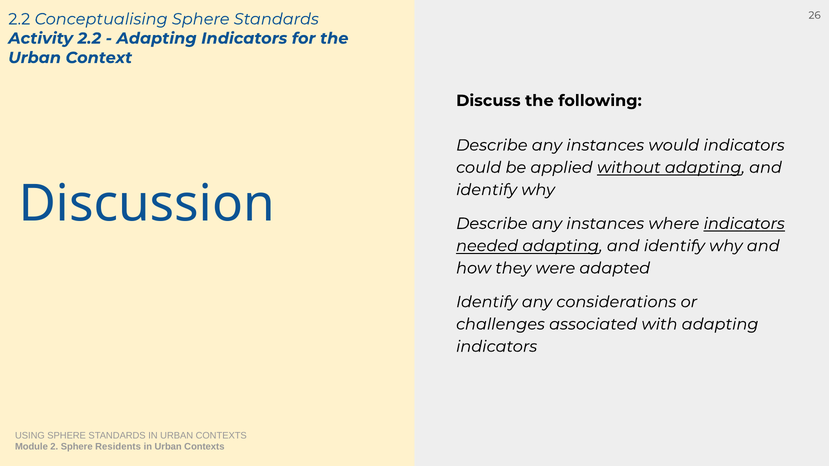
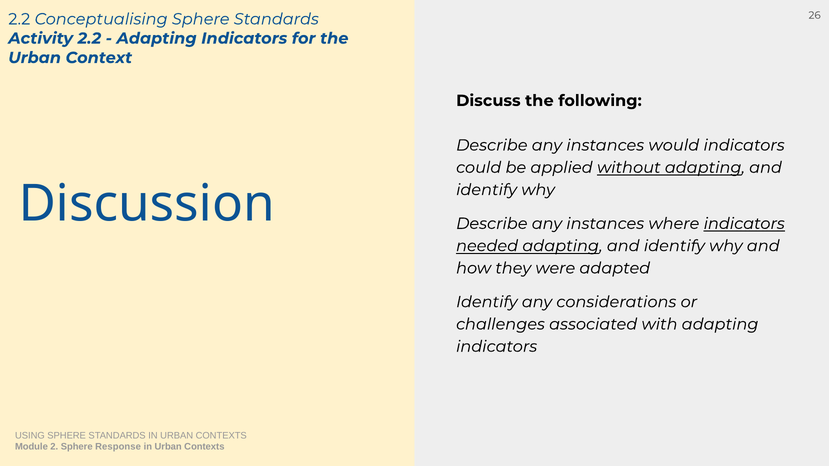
Residents: Residents -> Response (118, 447)
